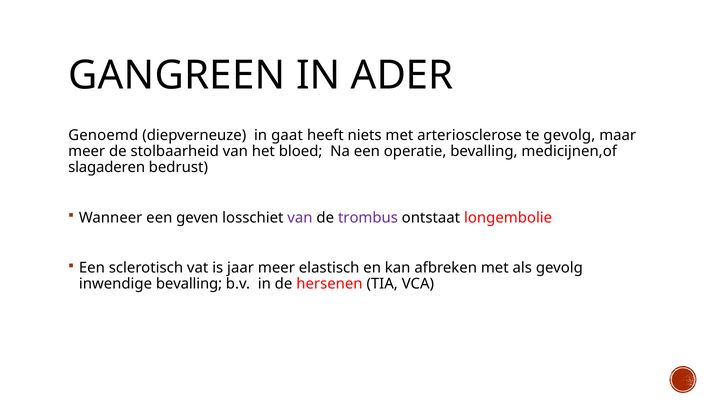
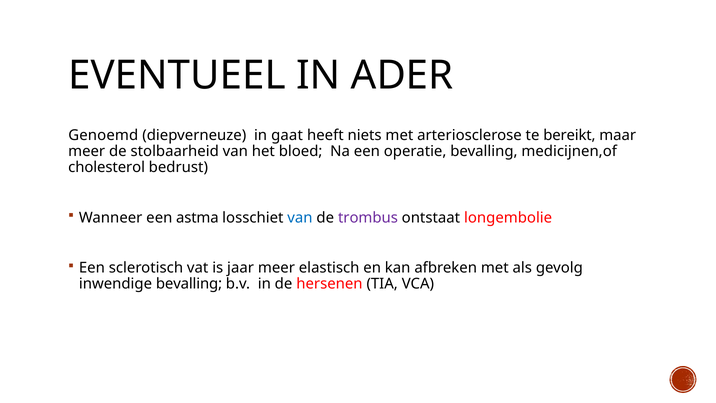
GANGREEN: GANGREEN -> EVENTUEEL (177, 75)
te gevolg: gevolg -> bereikt (569, 135)
slagaderen: slagaderen -> cholesterol (107, 167)
geven: geven -> astma (197, 218)
van colour: purple -> blue (300, 218)
